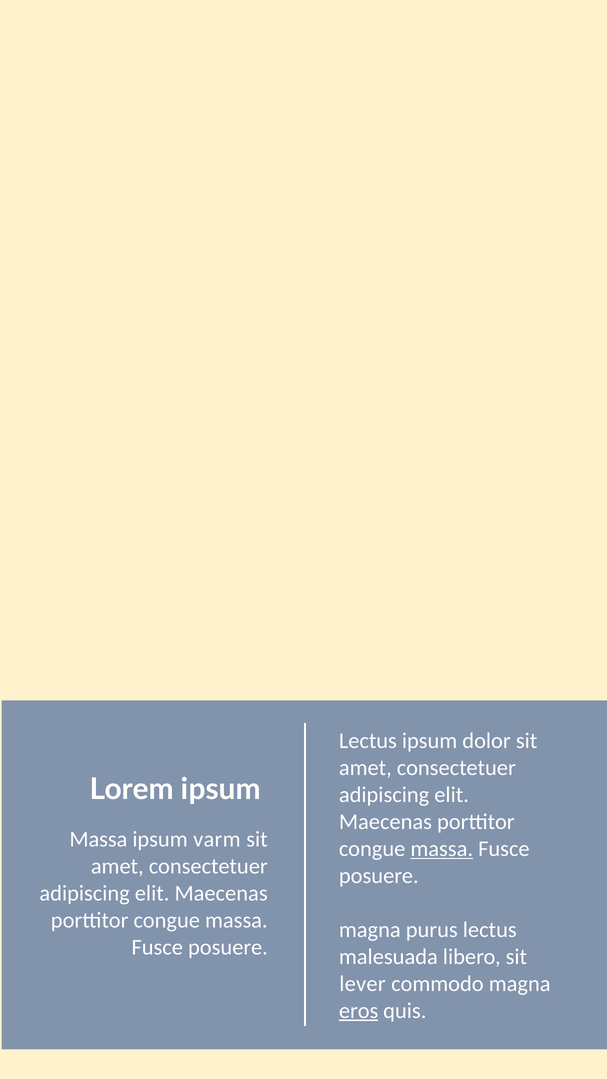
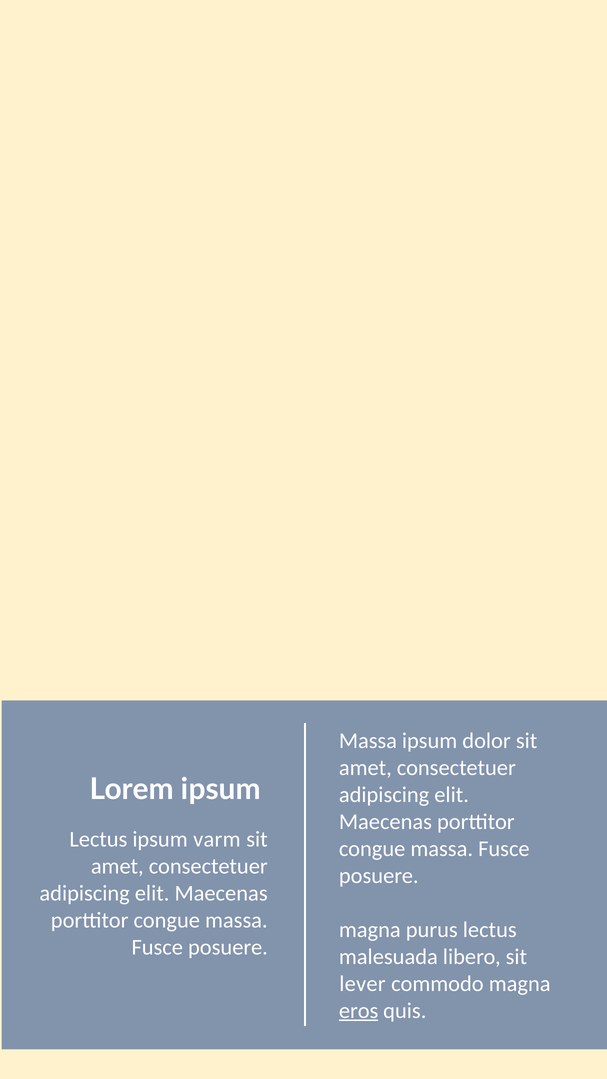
Lectus: Lectus -> Massa (368, 741)
Massa: Massa -> Lectus (98, 839)
massa underline: present -> none (442, 849)
